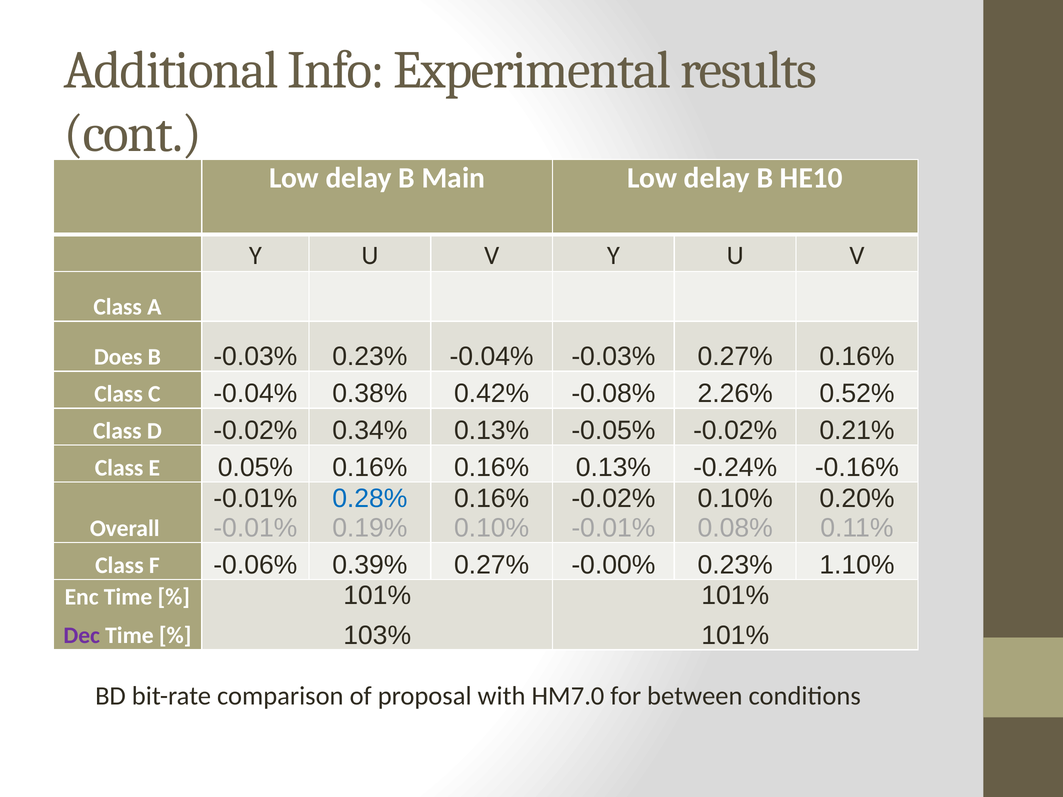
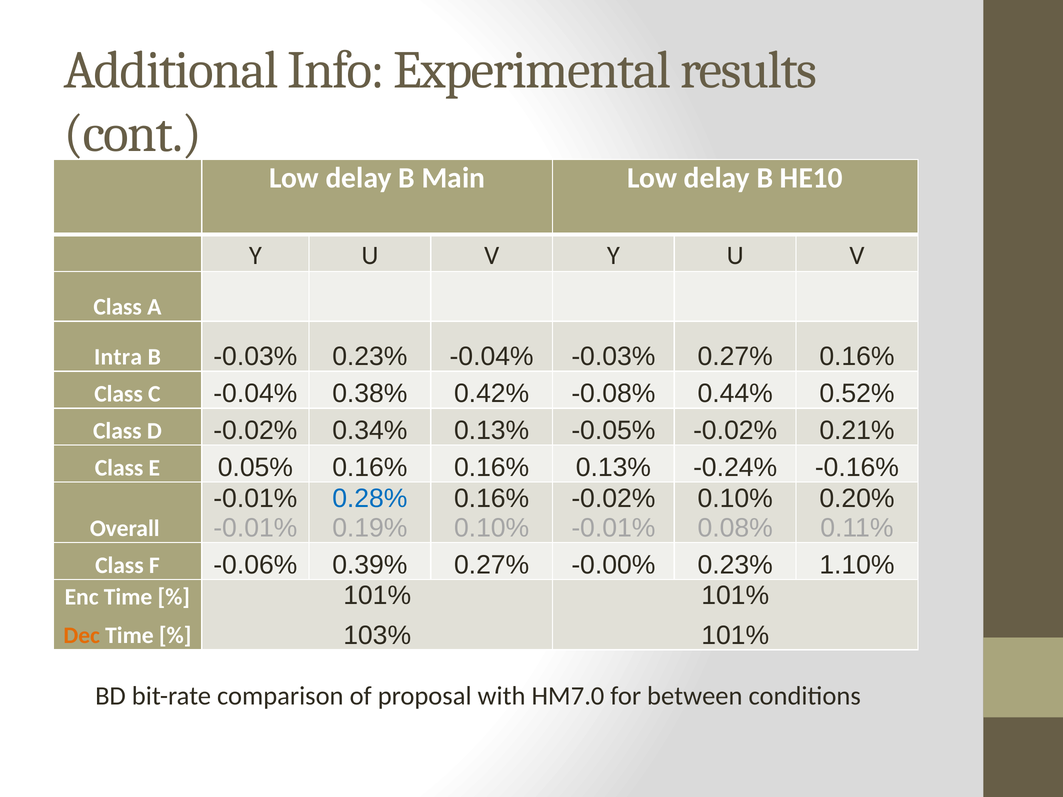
Does: Does -> Intra (118, 357)
2.26%: 2.26% -> 0.44% (735, 394)
Dec colour: purple -> orange (82, 636)
